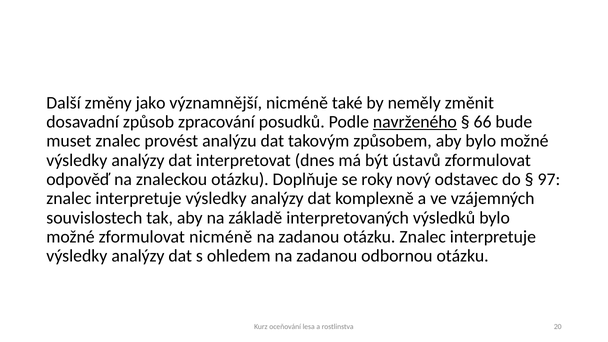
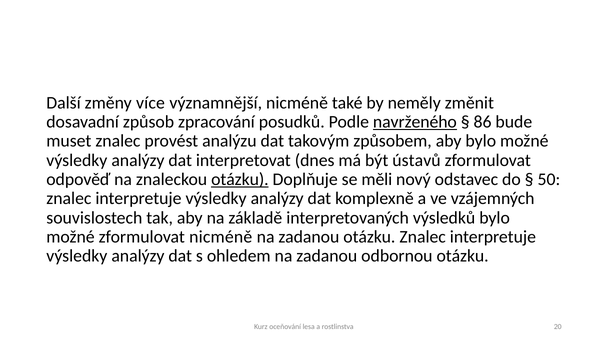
jako: jako -> více (150, 103)
66: 66 -> 86 (483, 122)
otázku underline: none -> present (240, 179)
roky: roky -> měli (377, 179)
97: 97 -> 50 (549, 179)
